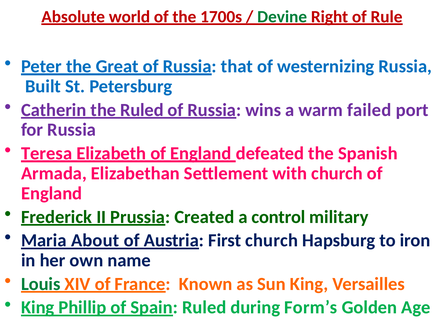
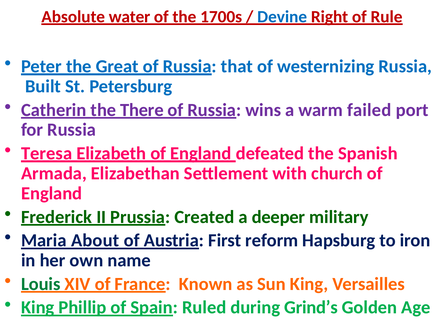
world: world -> water (130, 17)
Devine colour: green -> blue (282, 17)
the Ruled: Ruled -> There (142, 110)
control: control -> deeper (278, 217)
First church: church -> reform (272, 240)
Form’s: Form’s -> Grind’s (311, 307)
